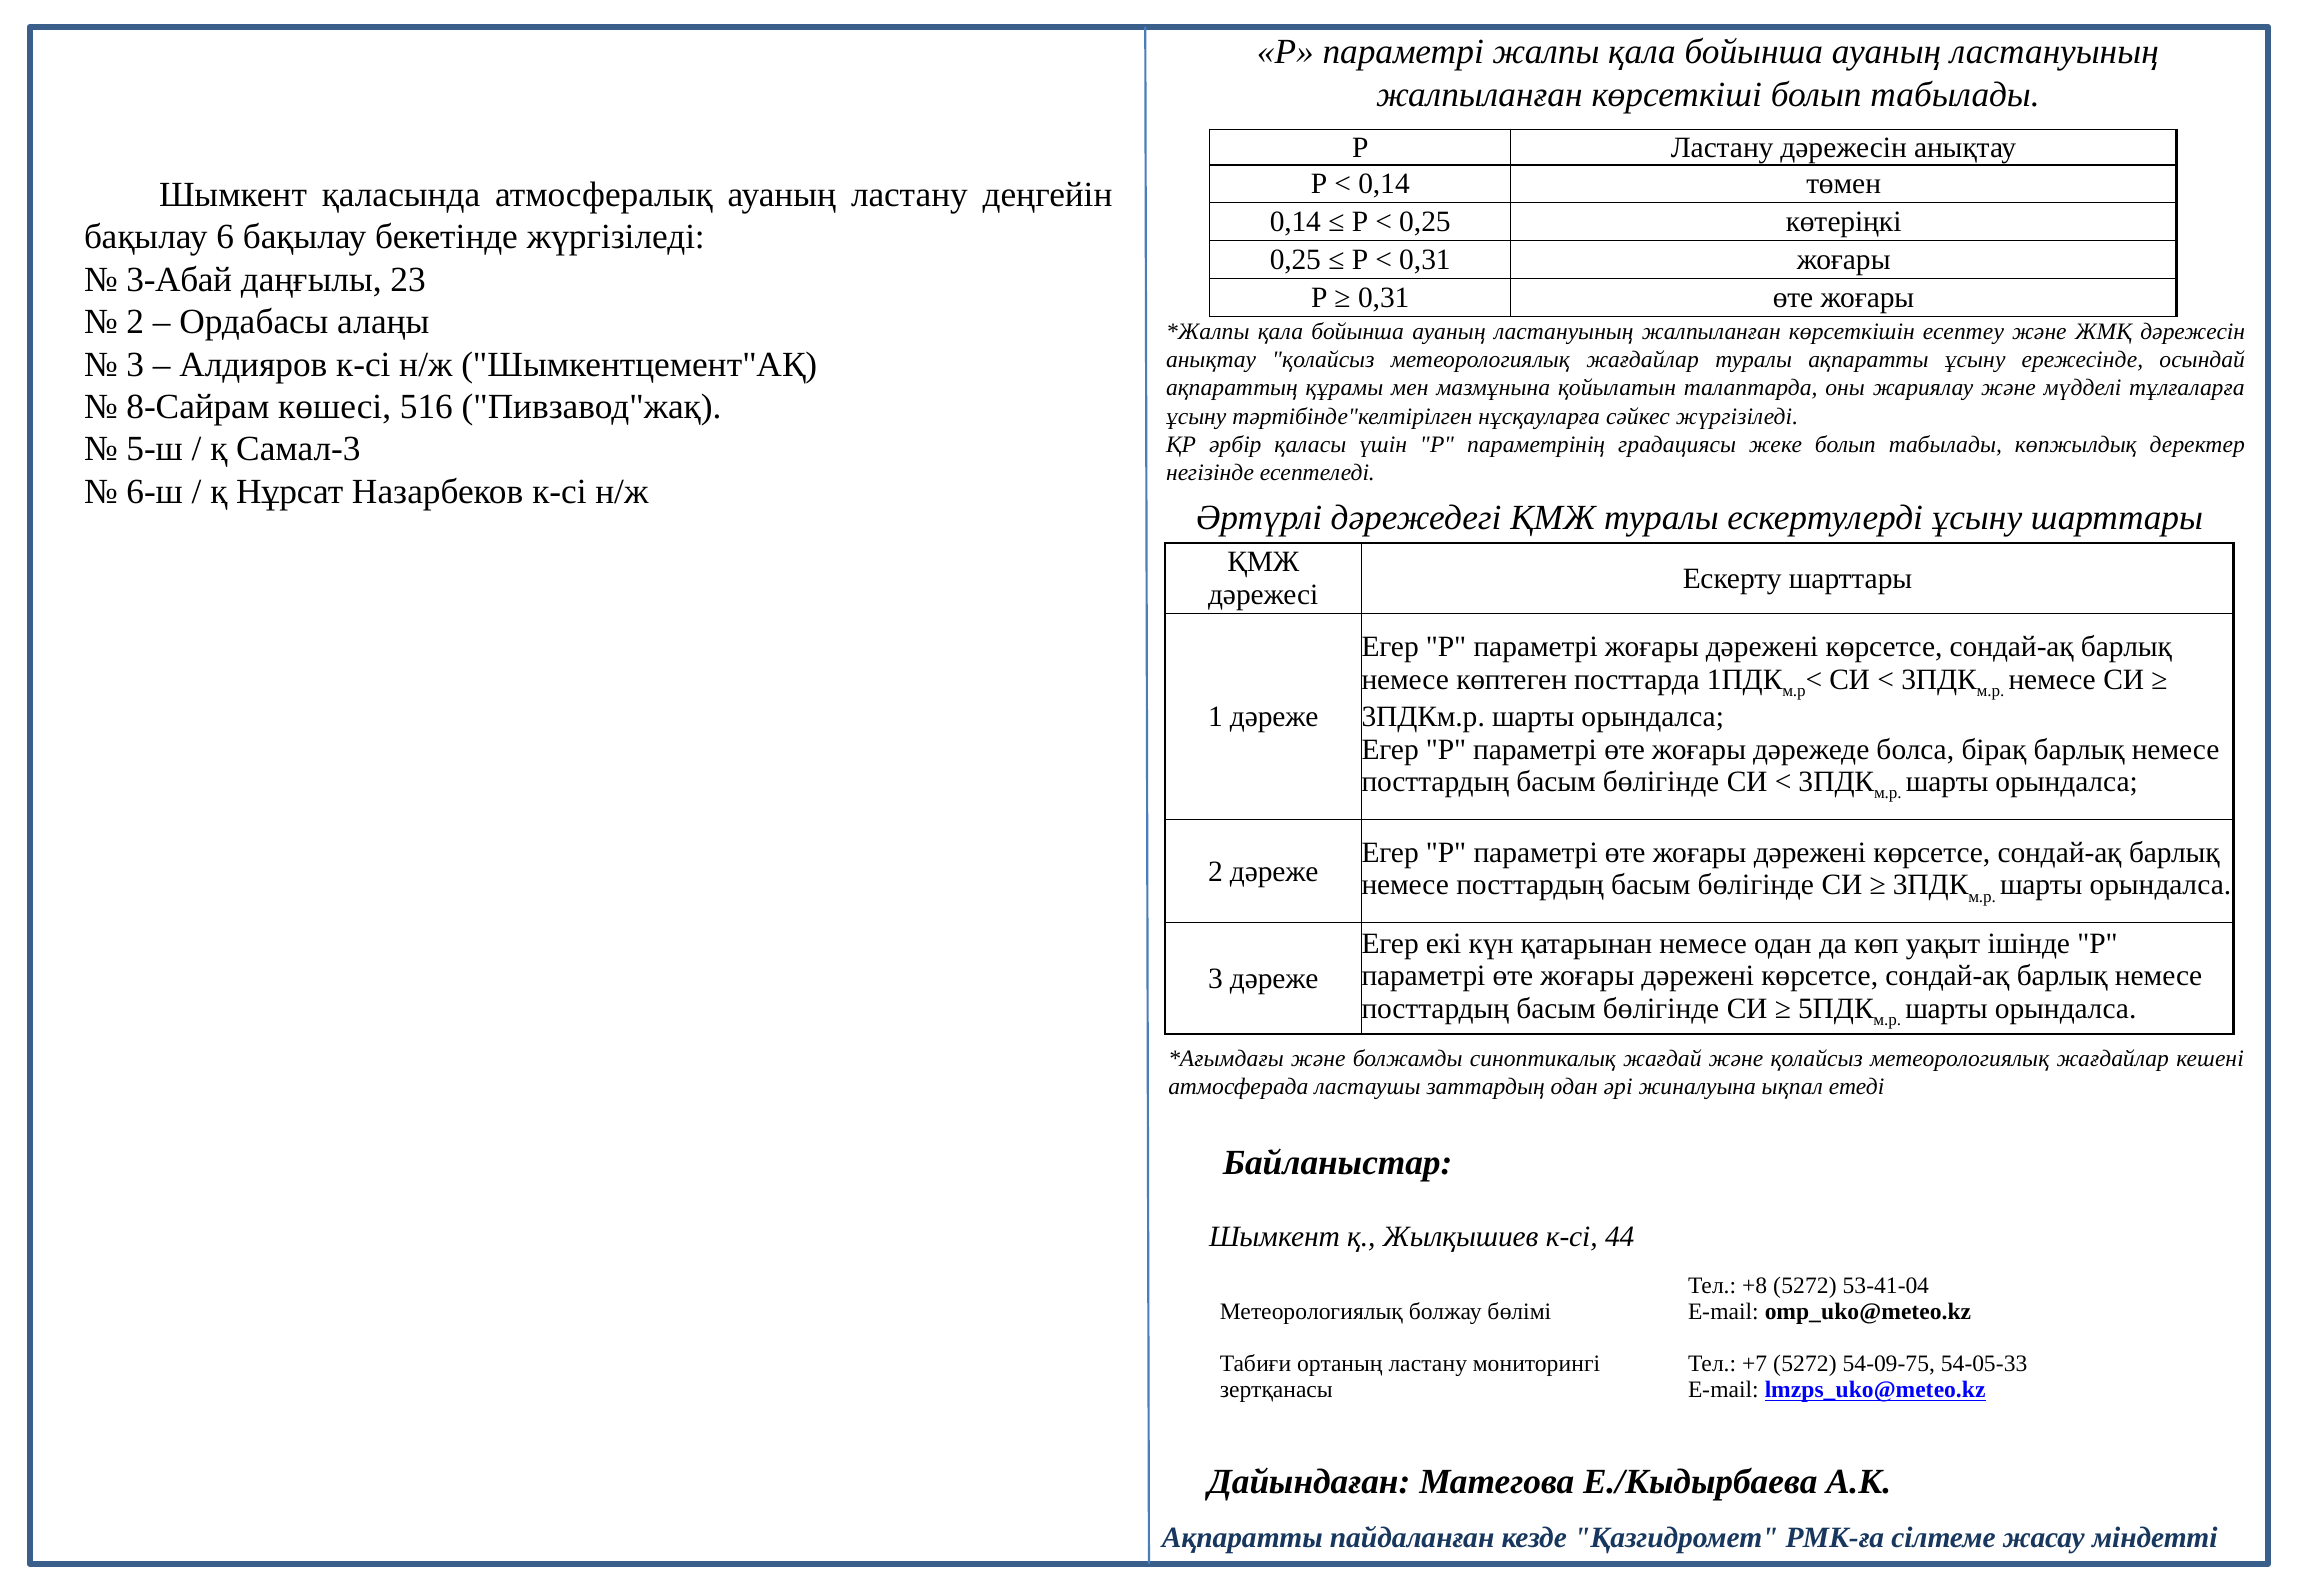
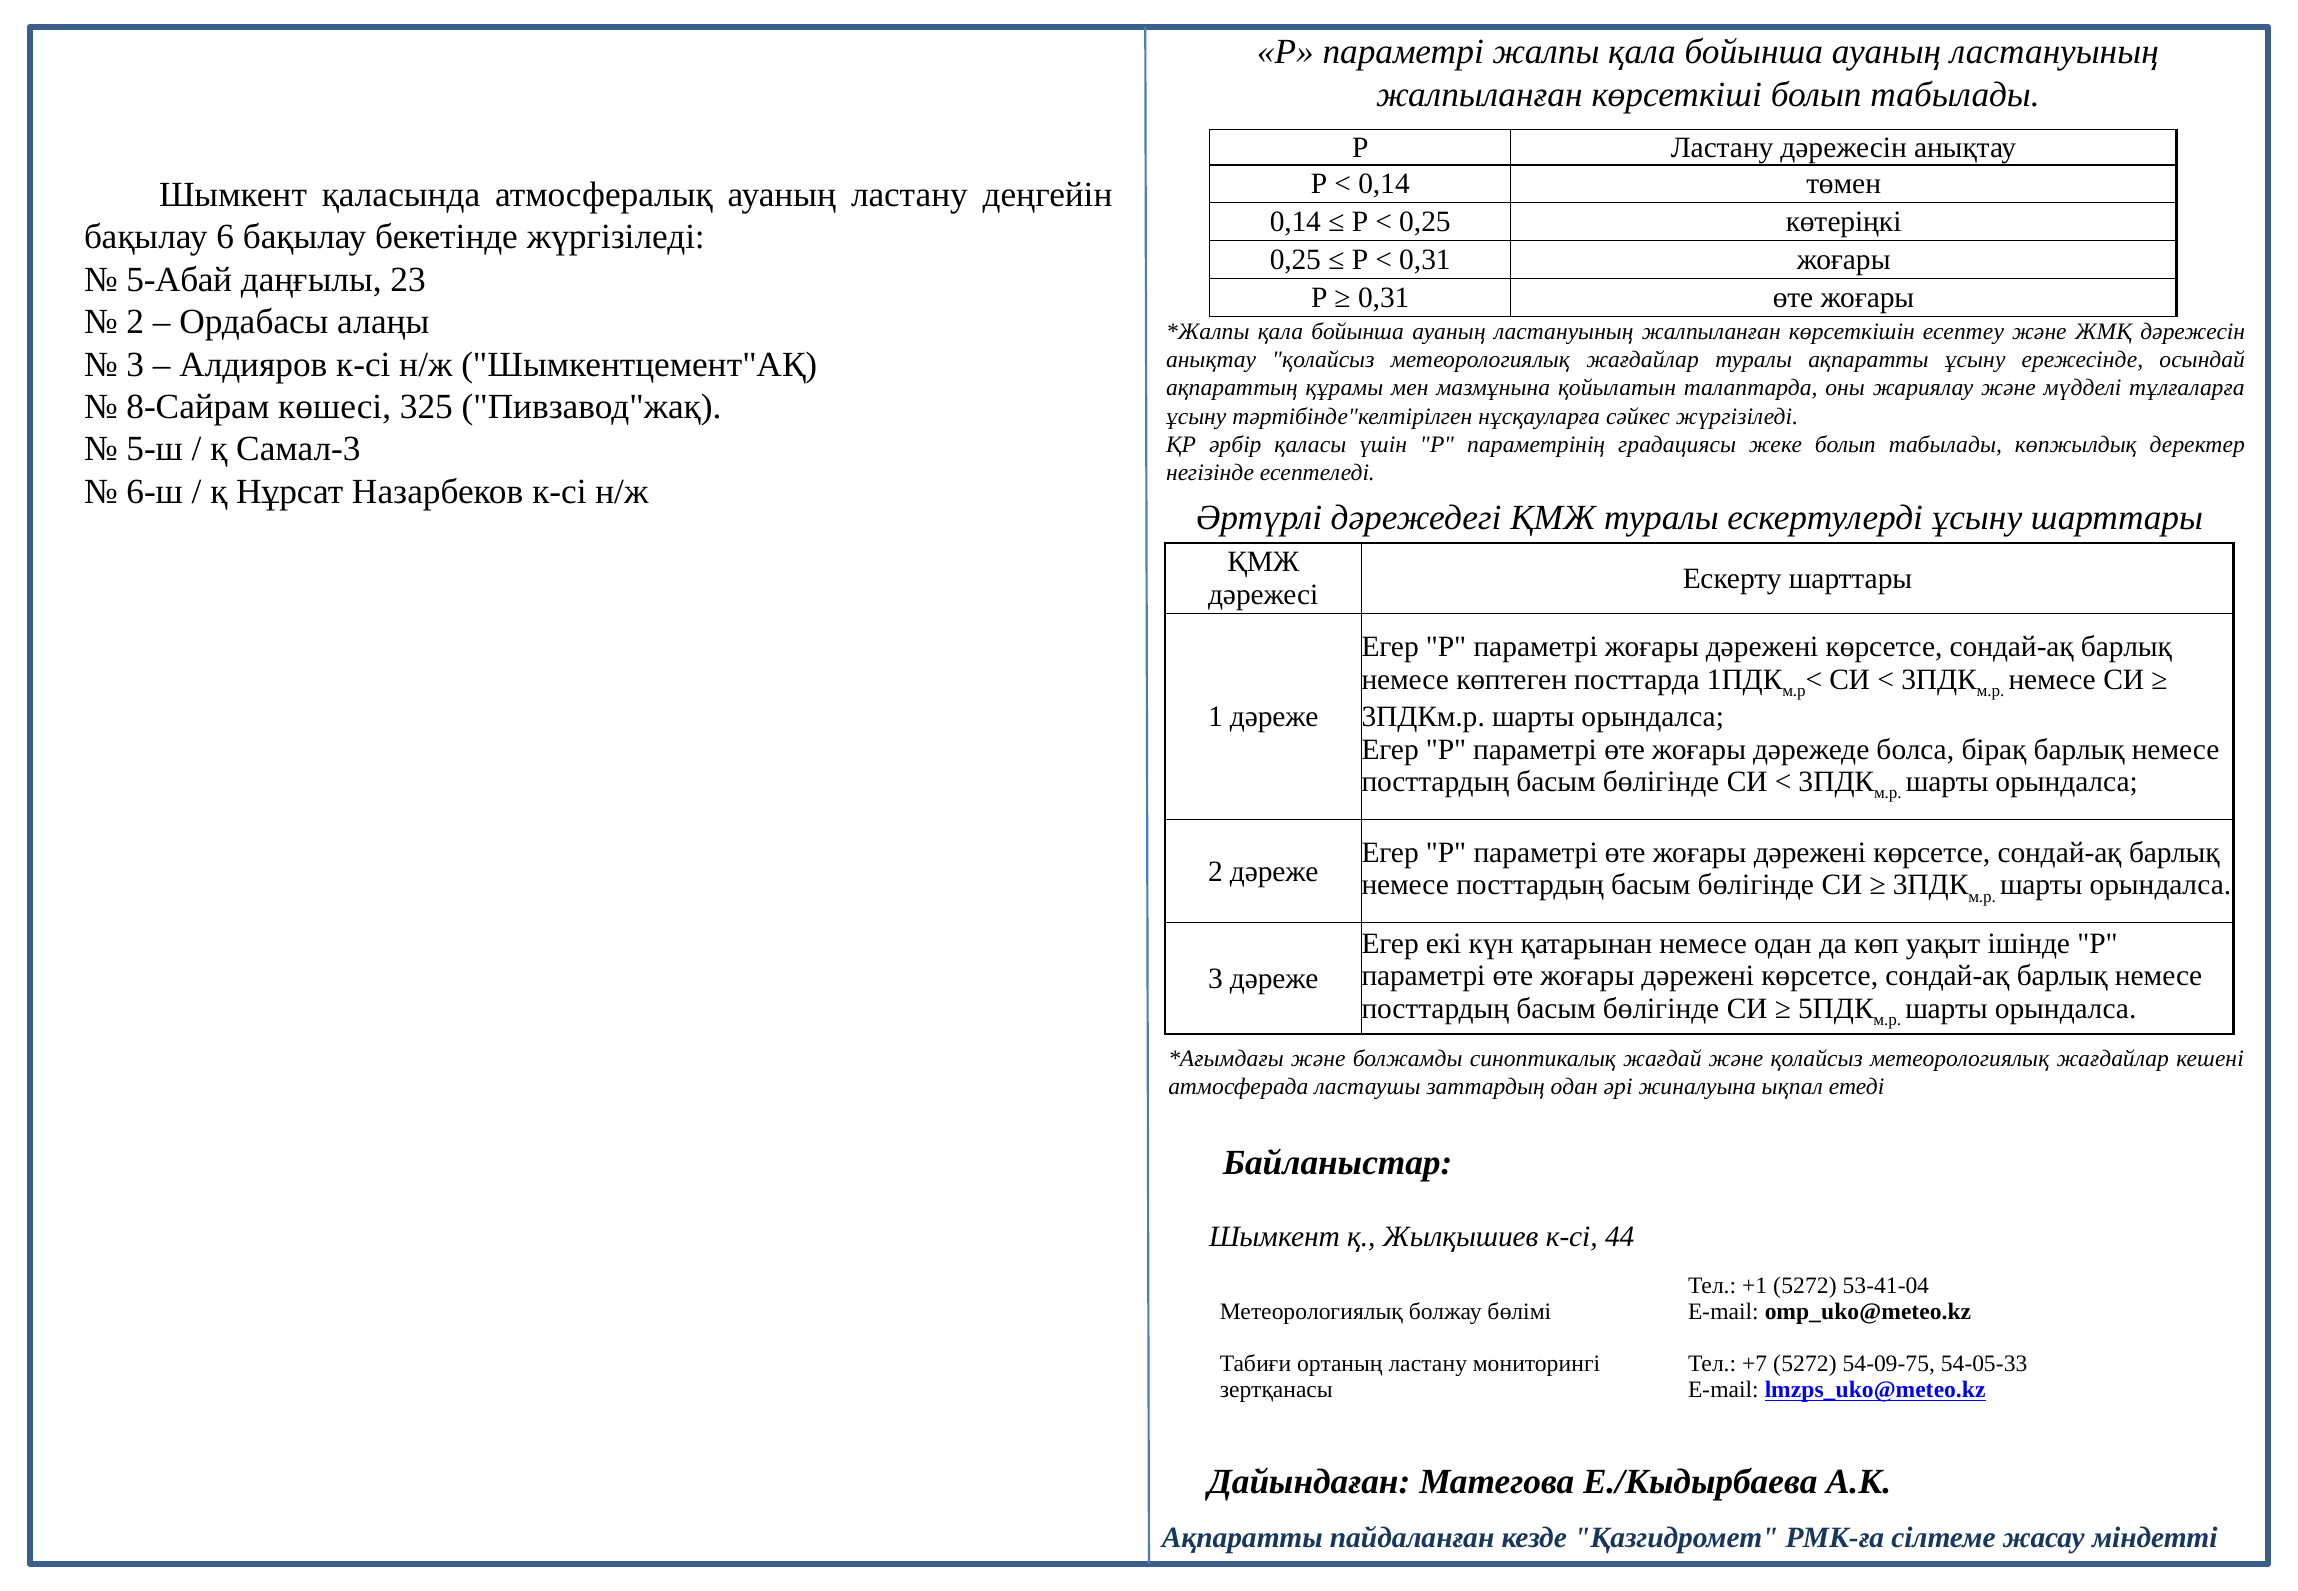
3-Абай: 3-Абай -> 5-Абай (179, 280)
516: 516 -> 325 (426, 407)
+8: +8 -> +1 (1755, 1286)
